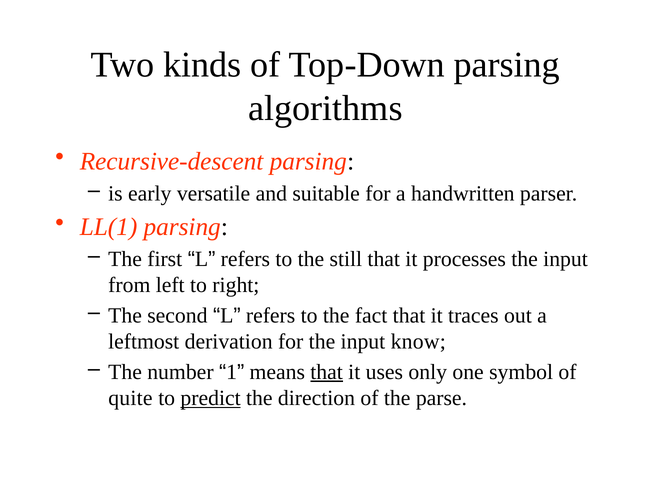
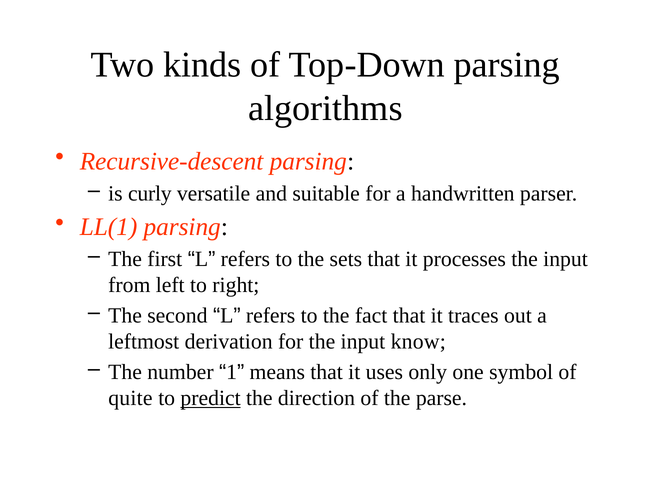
early: early -> curly (150, 194)
still: still -> sets (346, 259)
that underline: present -> none (327, 372)
